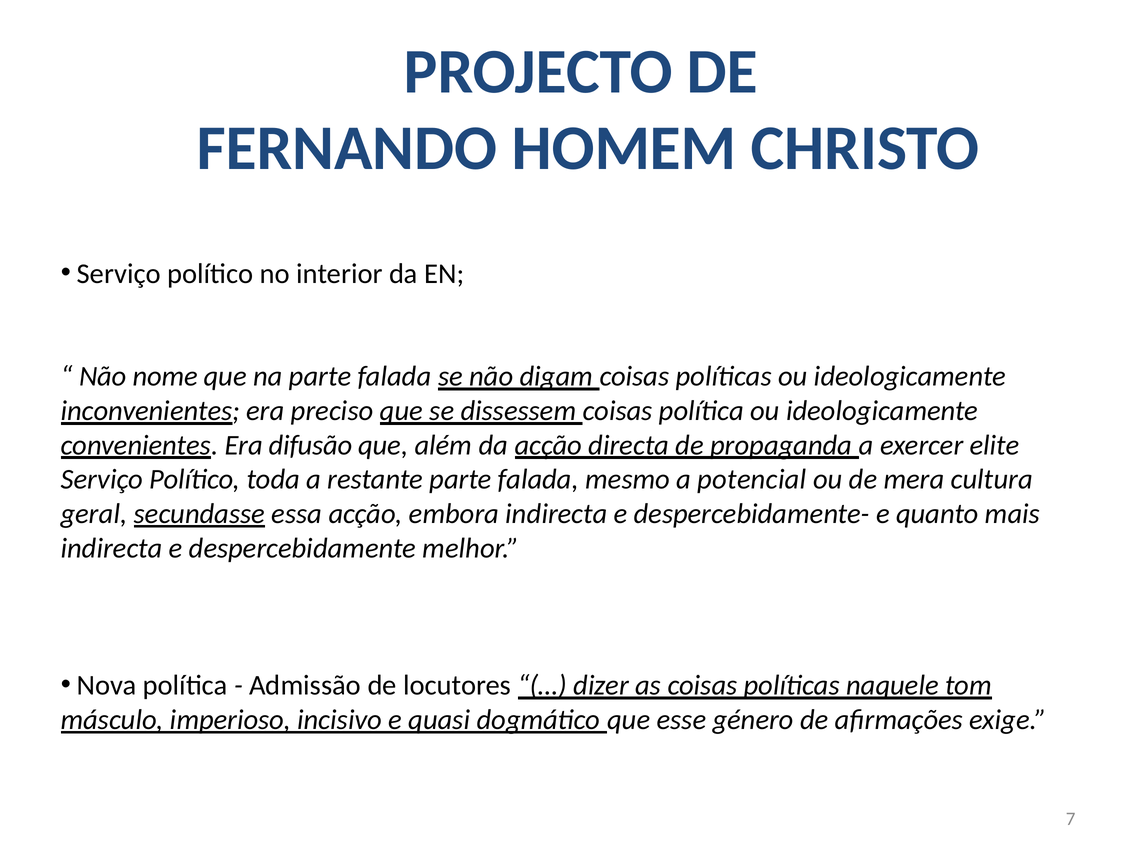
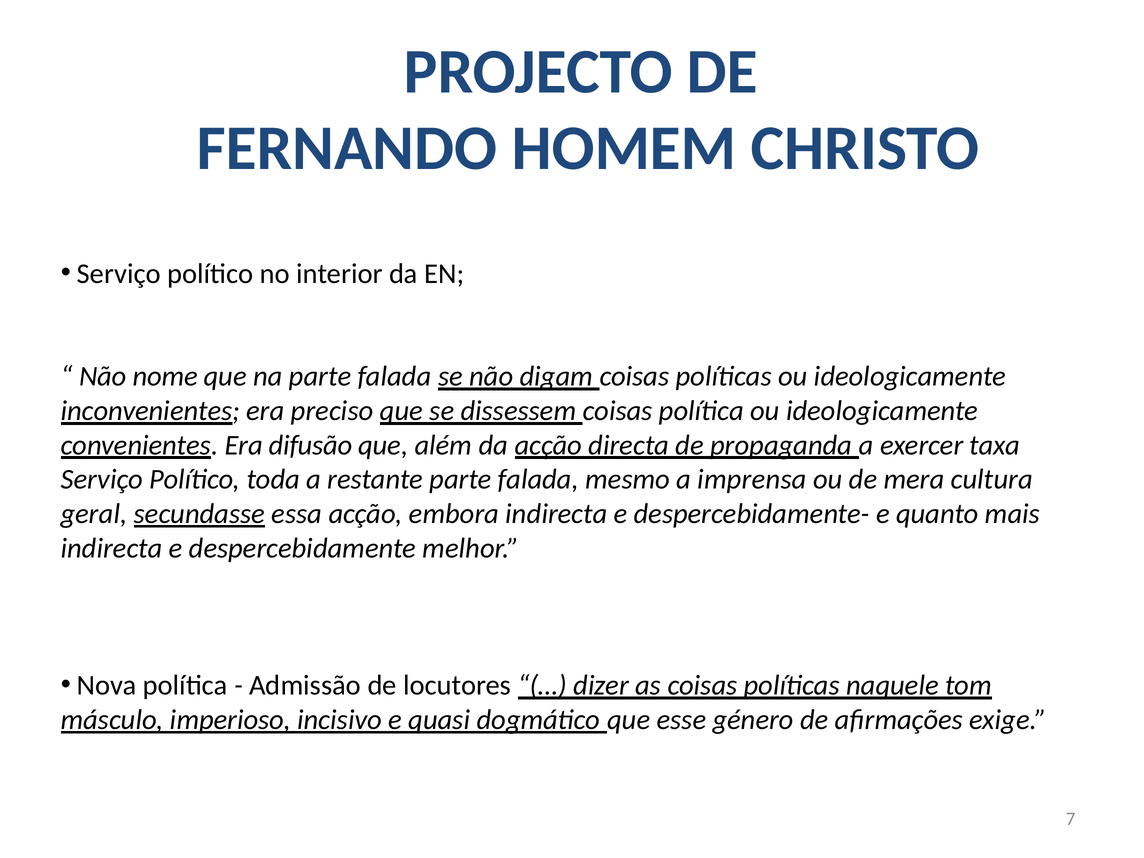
elite: elite -> taxa (995, 445)
potencial: potencial -> imprensa (752, 480)
